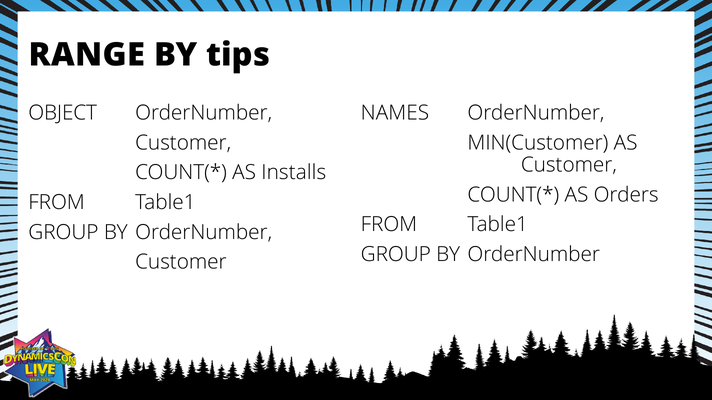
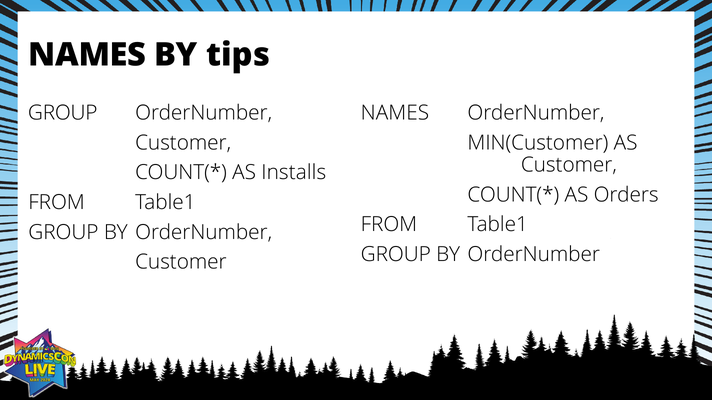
RANGE: RANGE -> NAMES (87, 55)
OBJECT: OBJECT -> GROUP (63, 113)
